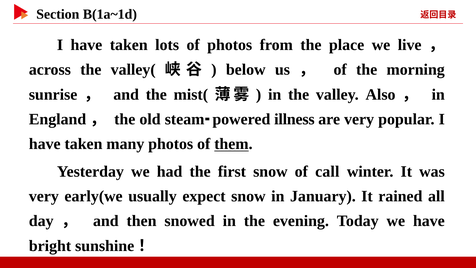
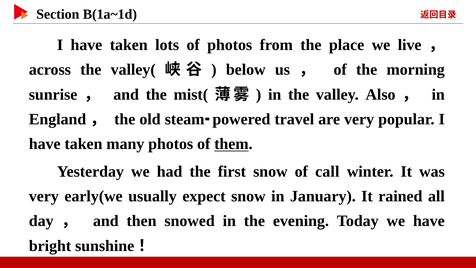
illness: illness -> travel (294, 119)
